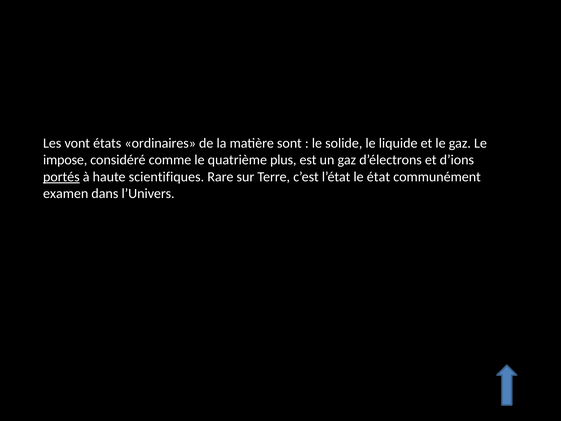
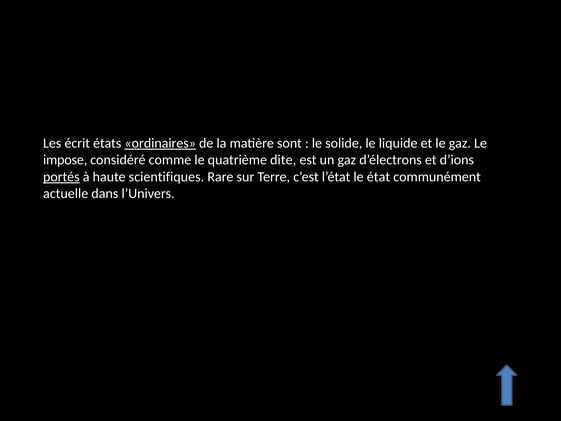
vont: vont -> écrit (77, 143)
ordinaires underline: none -> present (160, 143)
plus: plus -> dite (283, 160)
examen: examen -> actuelle (66, 193)
